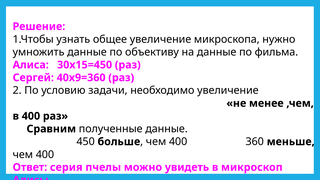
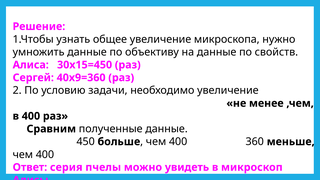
фильма: фильма -> свойств (276, 52)
